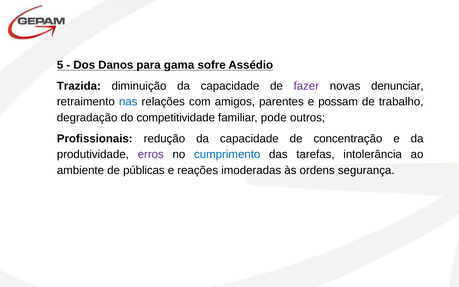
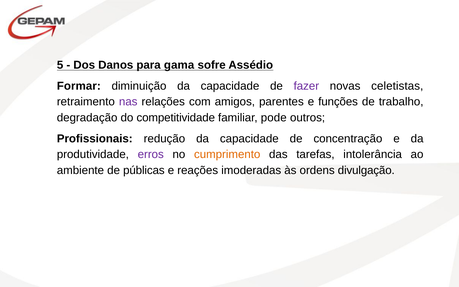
Trazida: Trazida -> Formar (79, 86)
denunciar: denunciar -> celetistas (397, 86)
nas colour: blue -> purple (128, 102)
possam: possam -> funções (338, 102)
cumprimento colour: blue -> orange (227, 154)
segurança: segurança -> divulgação (366, 170)
